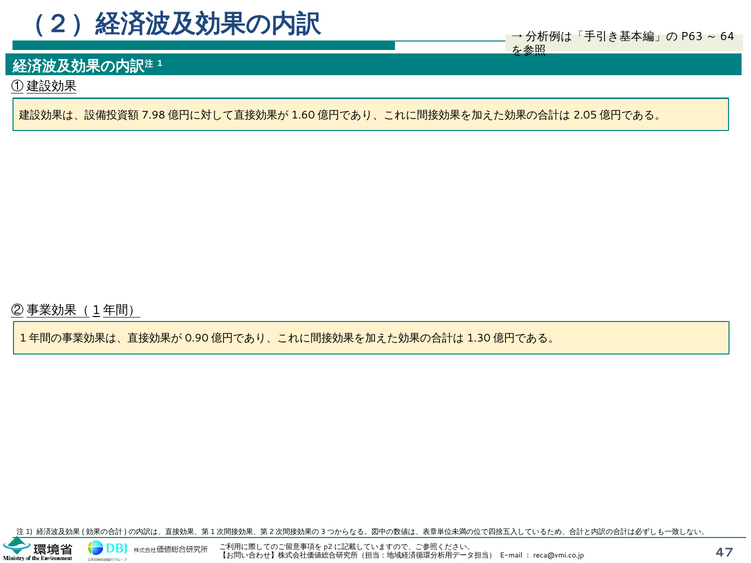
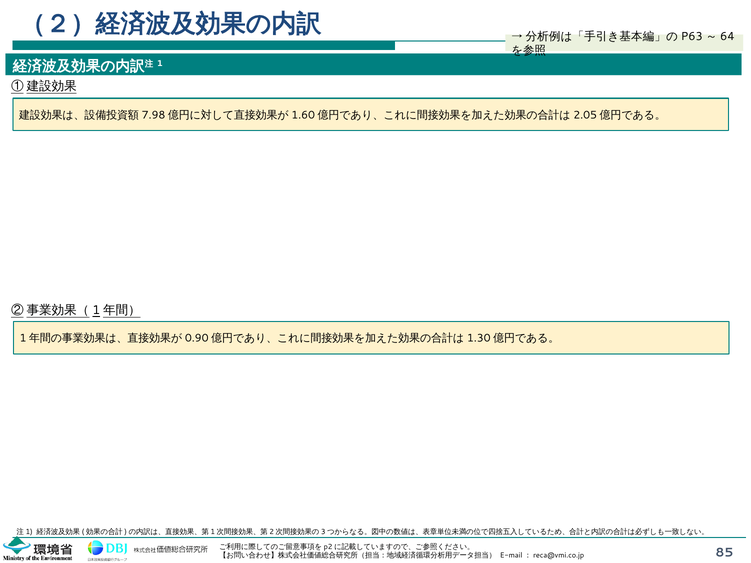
47: 47 -> 85 (724, 553)
